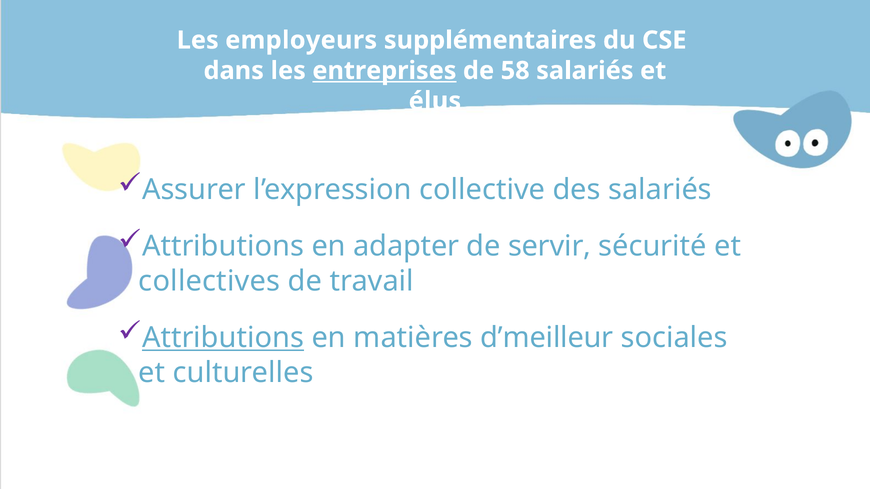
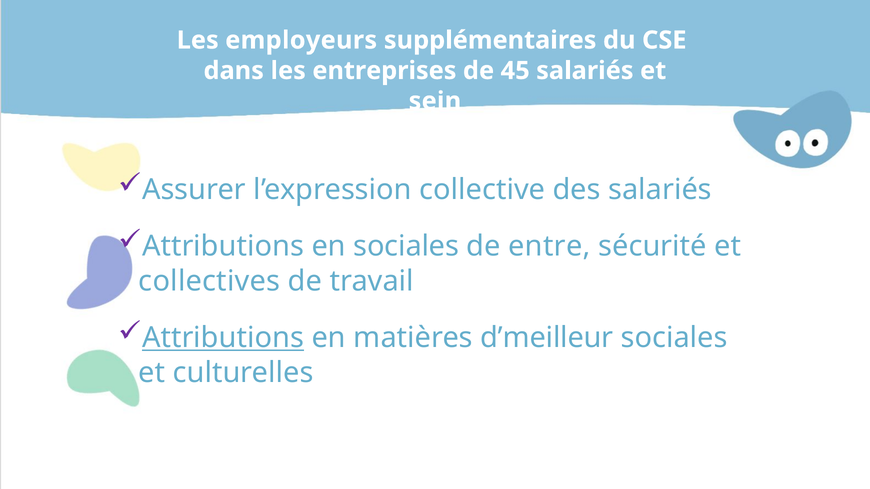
entreprises underline: present -> none (384, 71)
58: 58 -> 45 (515, 71)
élus: élus -> sein (435, 101)
en adapter: adapter -> sociales (406, 247)
servir: servir -> entre (549, 247)
